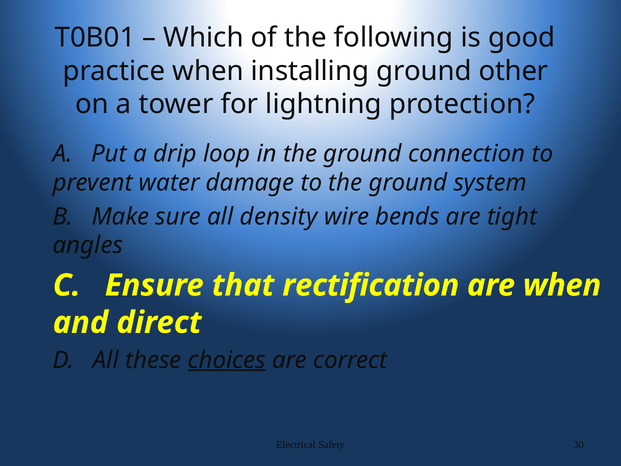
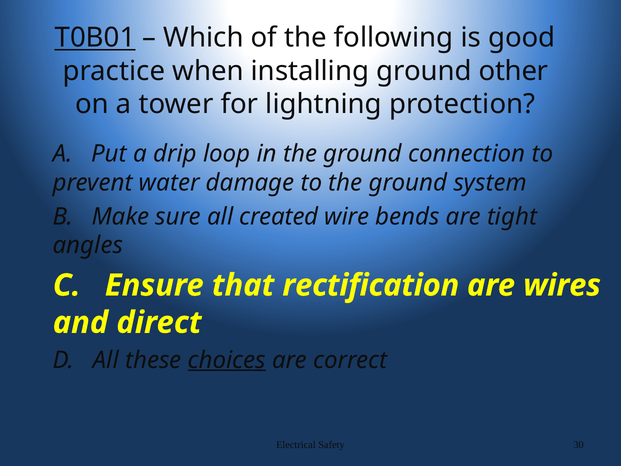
T0B01 underline: none -> present (95, 38)
density: density -> created (279, 216)
are when: when -> wires (562, 285)
